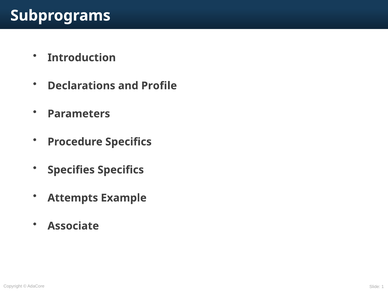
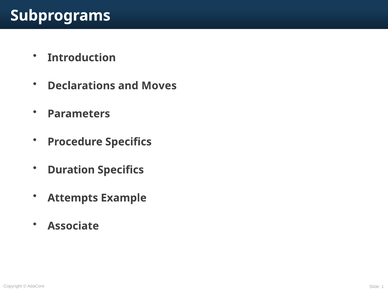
Profile: Profile -> Moves (159, 86)
Specifies: Specifies -> Duration (71, 170)
